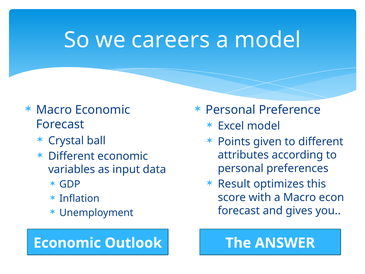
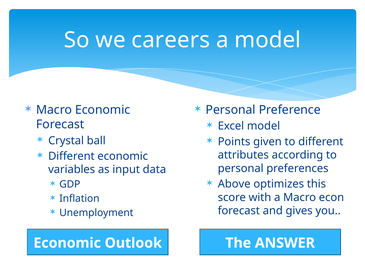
Result: Result -> Above (234, 184)
